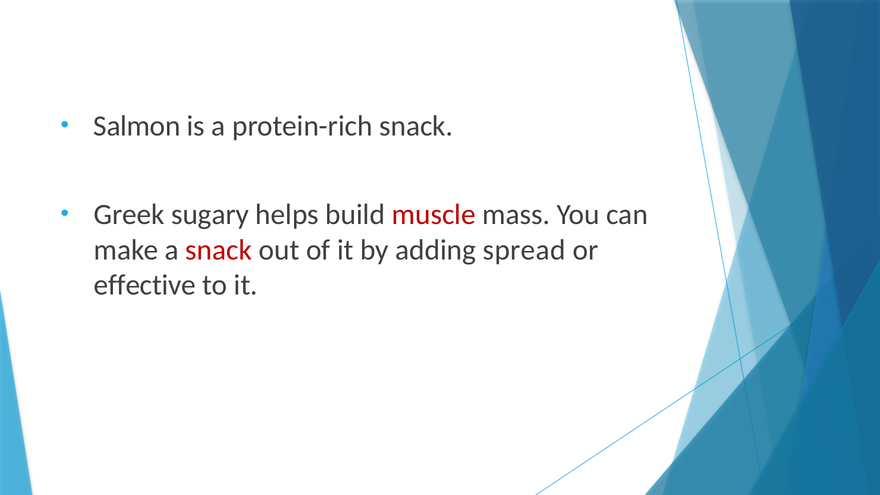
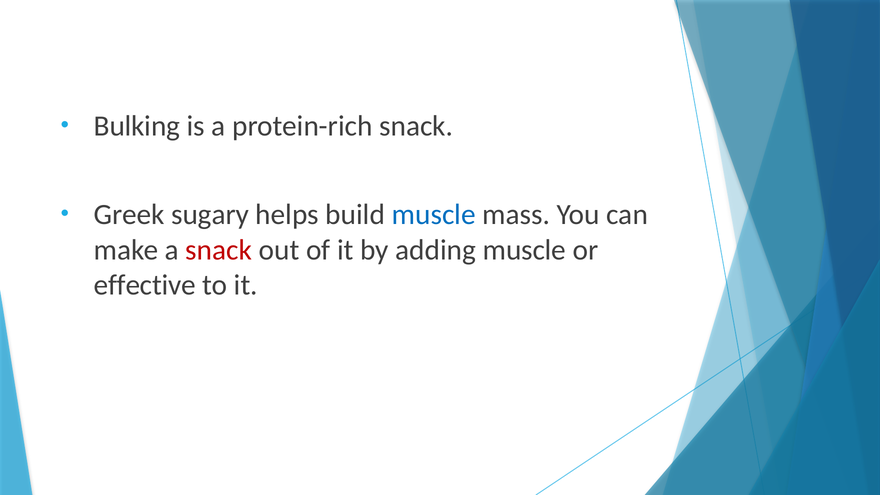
Salmon: Salmon -> Bulking (137, 126)
muscle colour: red -> blue (434, 215)
adding spread: spread -> muscle (524, 250)
